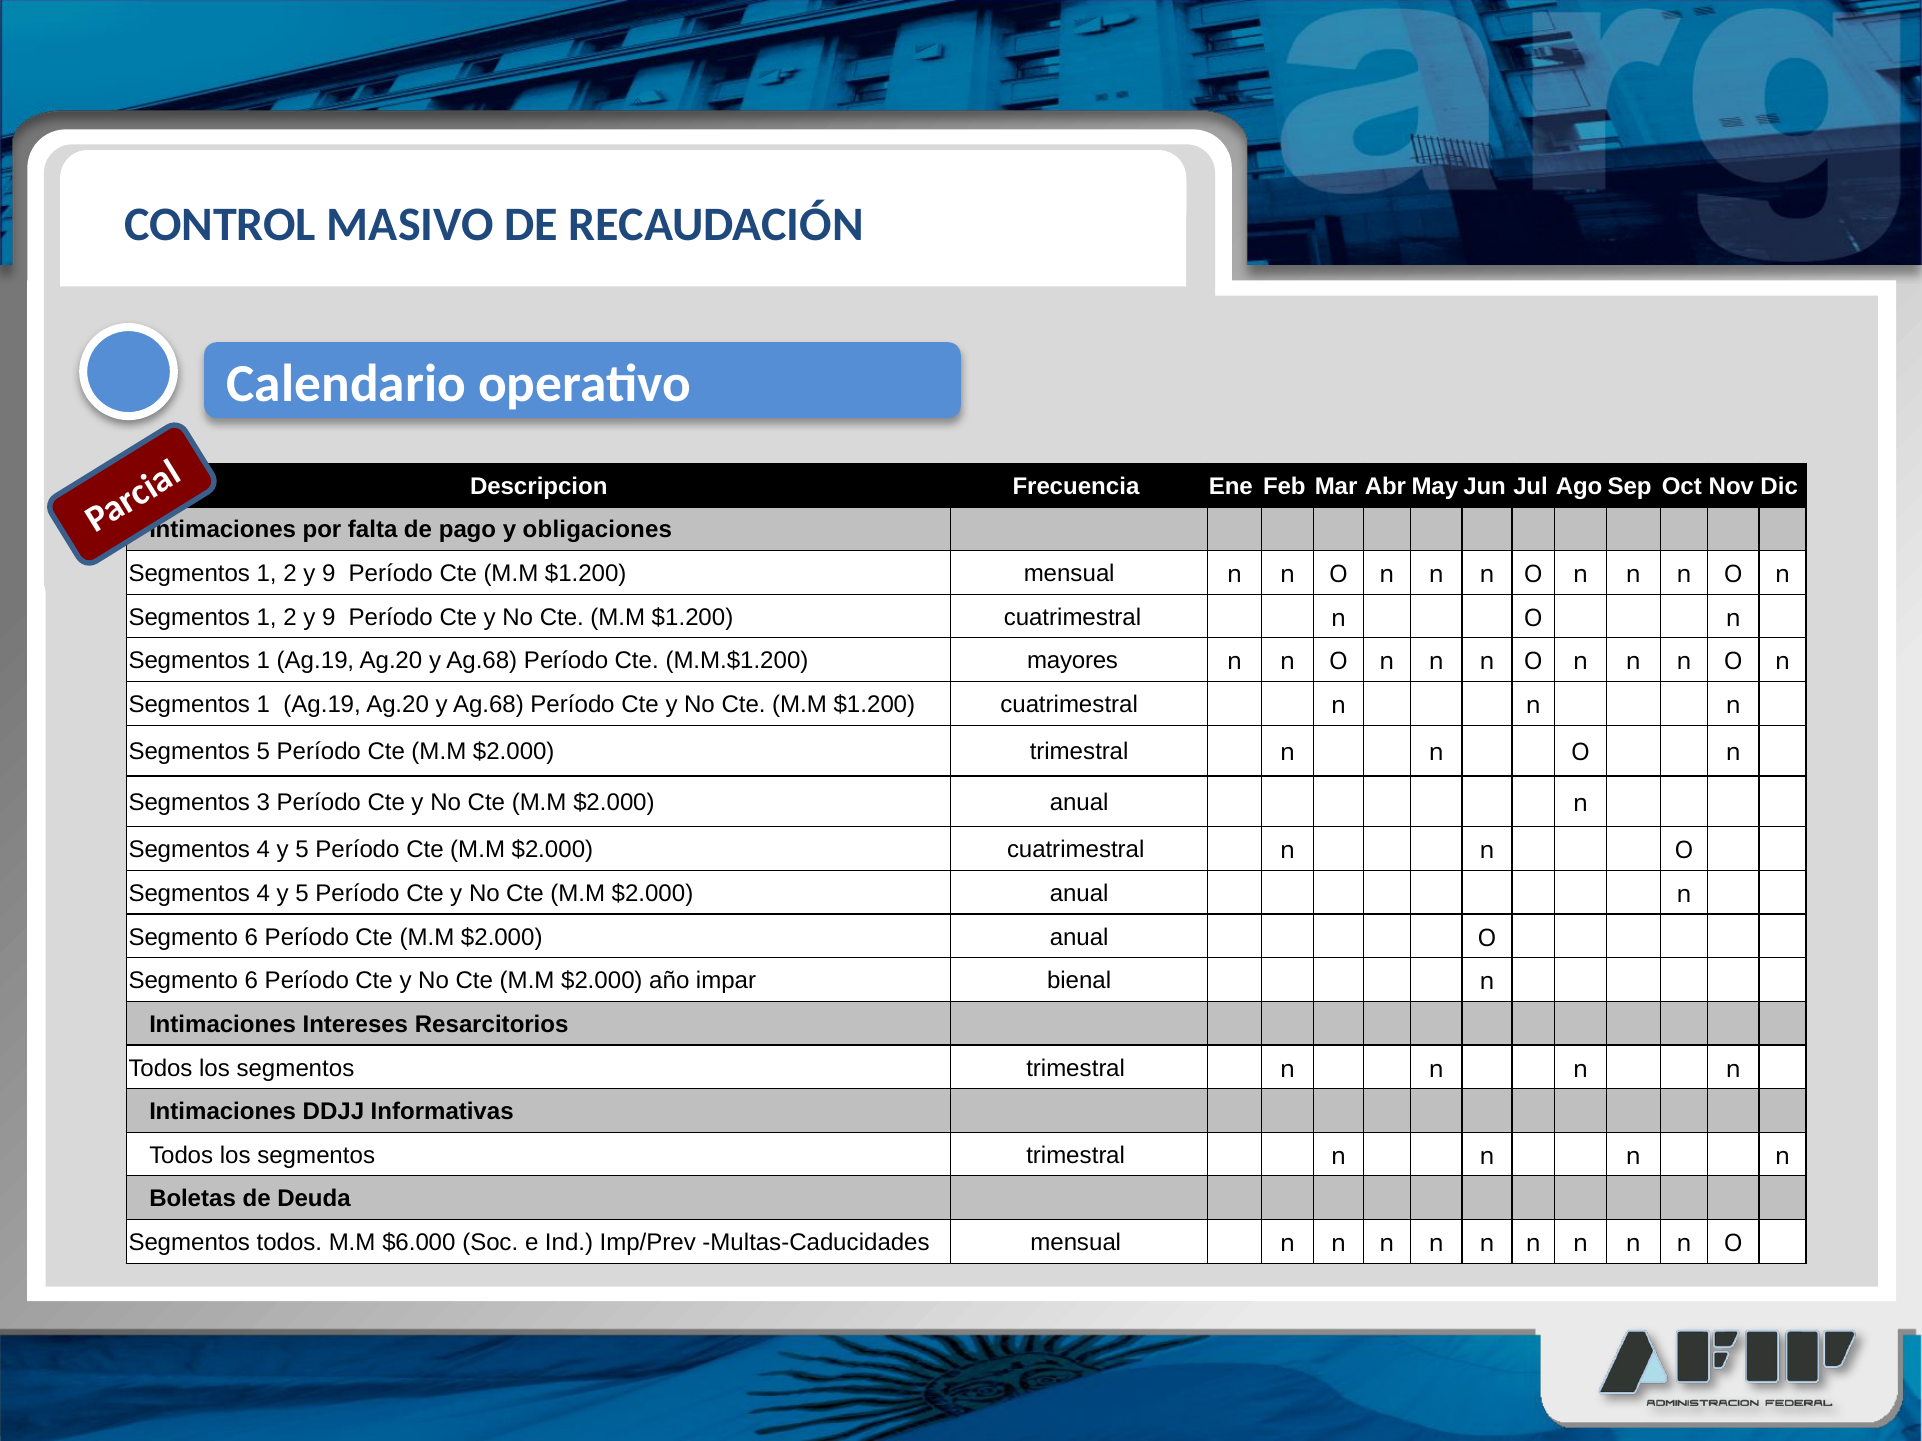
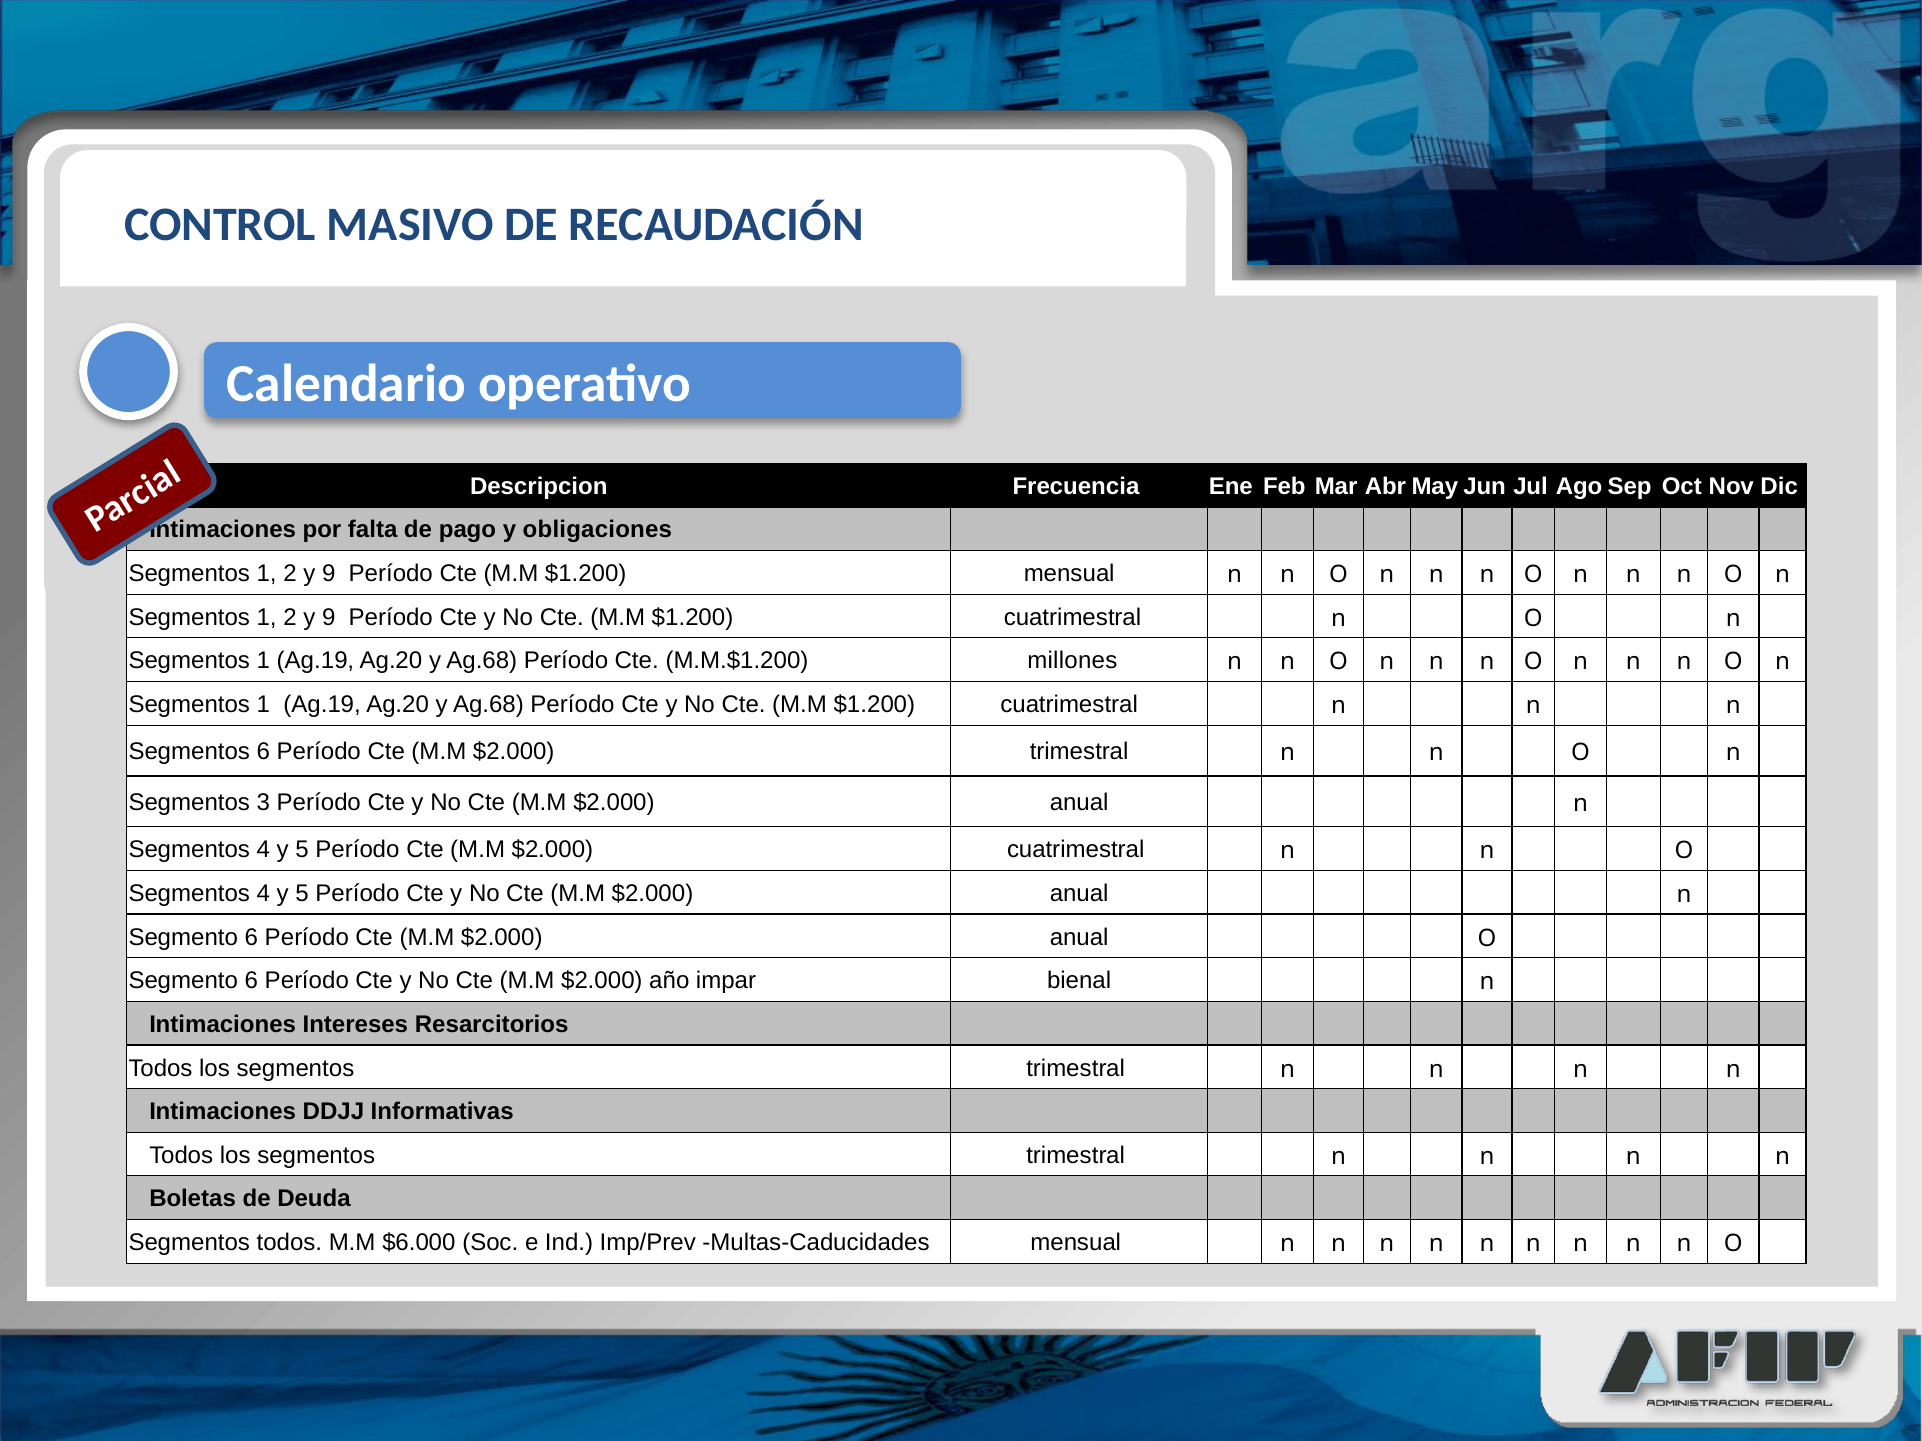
mayores: mayores -> millones (1072, 661)
Segmentos 5: 5 -> 6 (263, 752)
